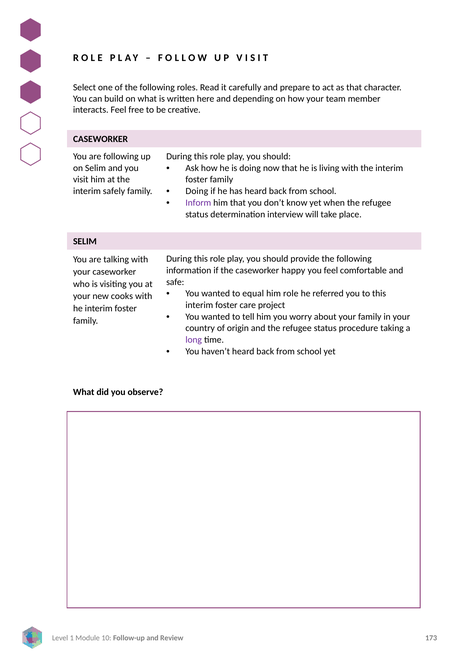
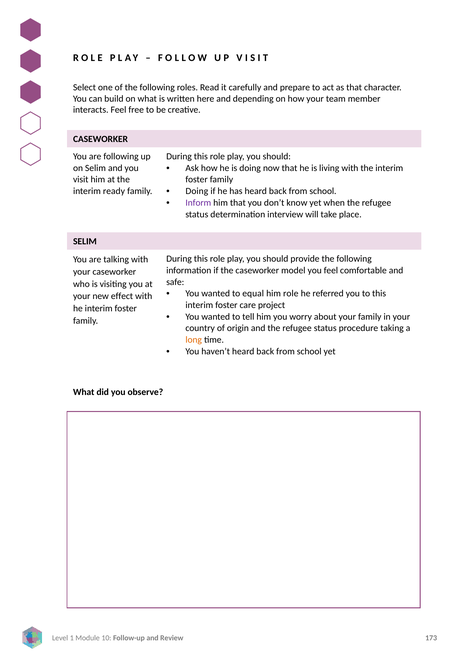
safely: safely -> ready (114, 191)
happy: happy -> model (293, 271)
cooks: cooks -> effect (122, 297)
long colour: purple -> orange (194, 340)
